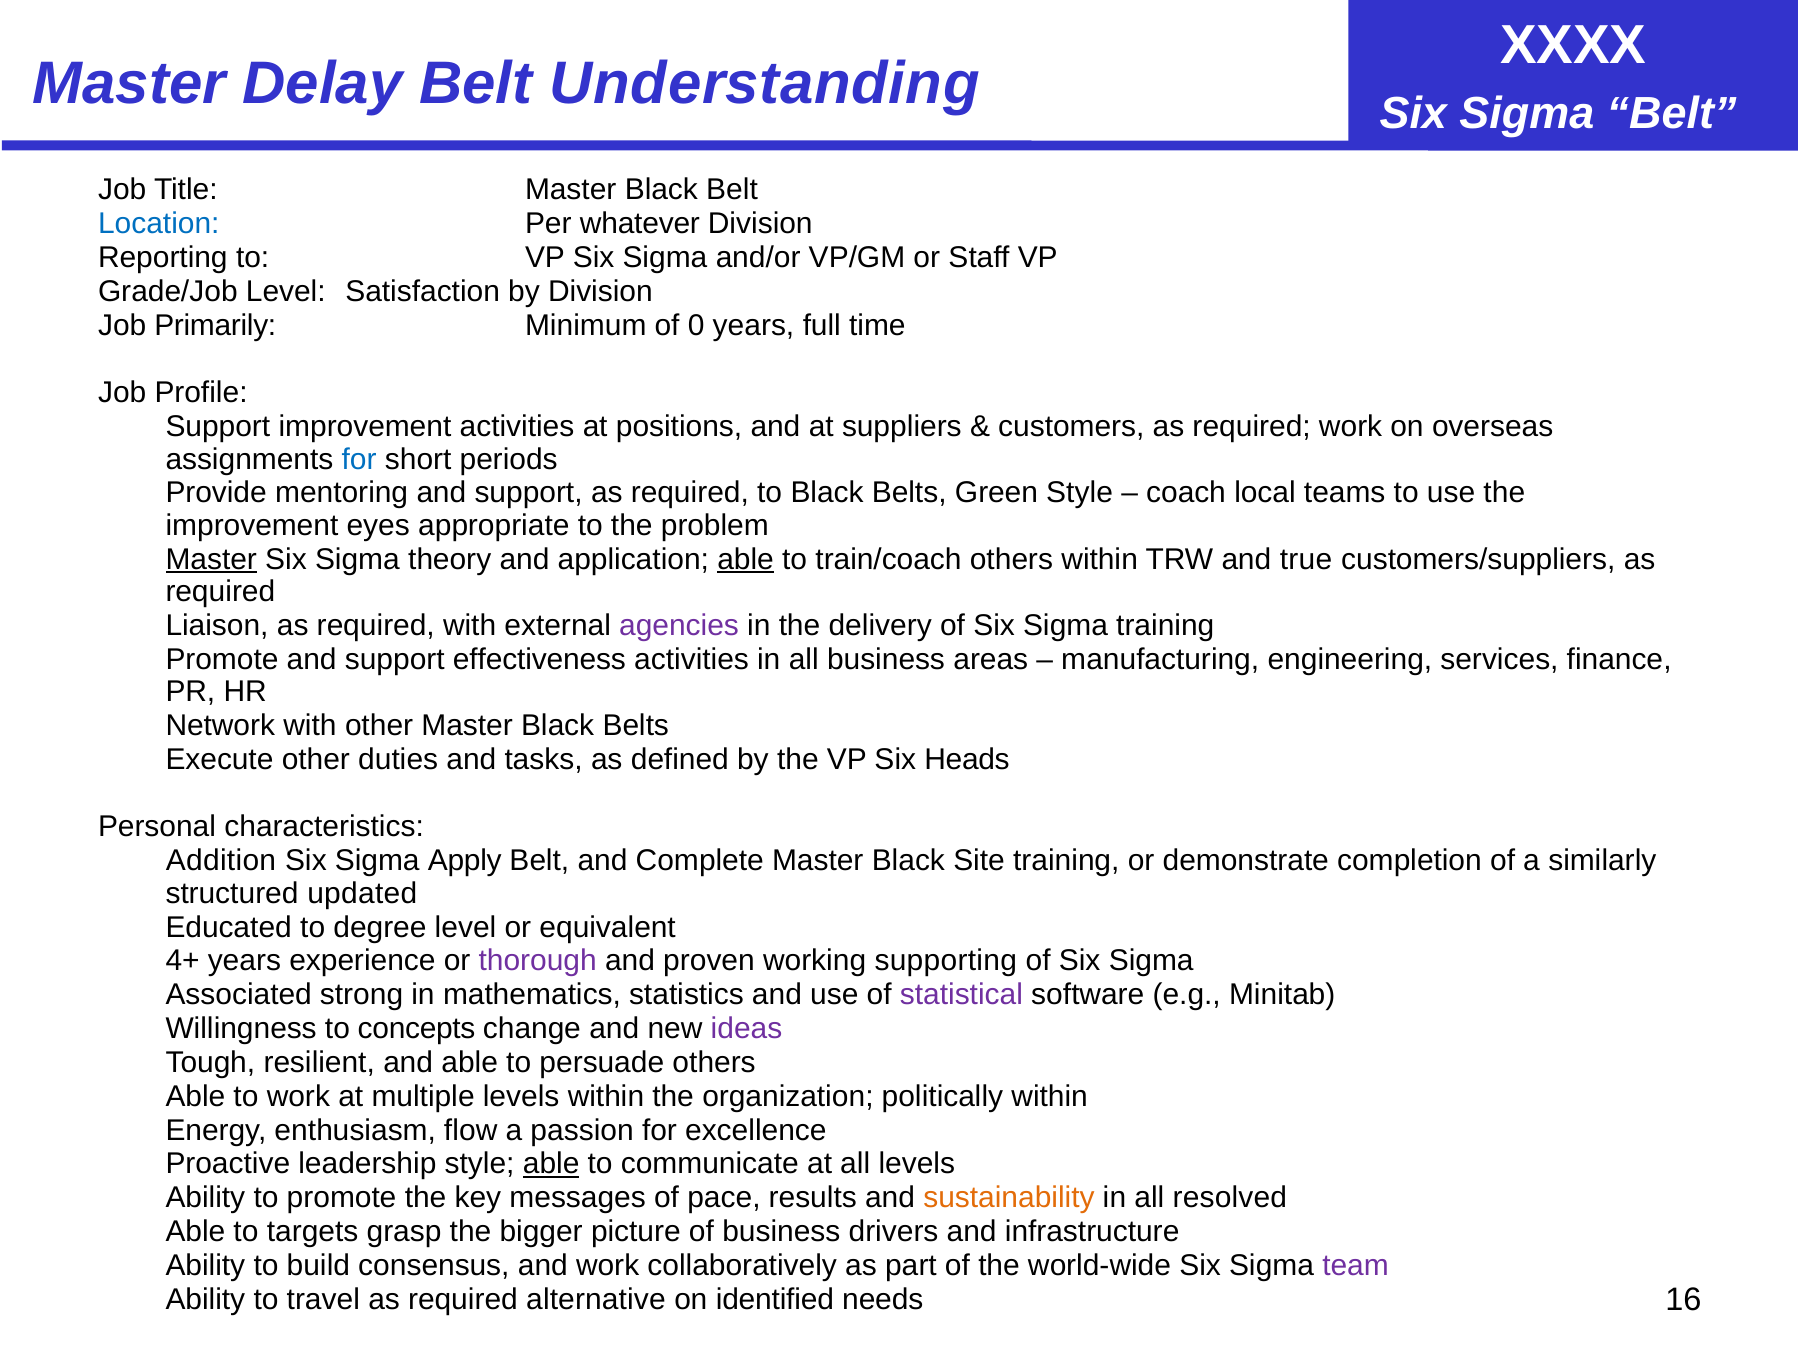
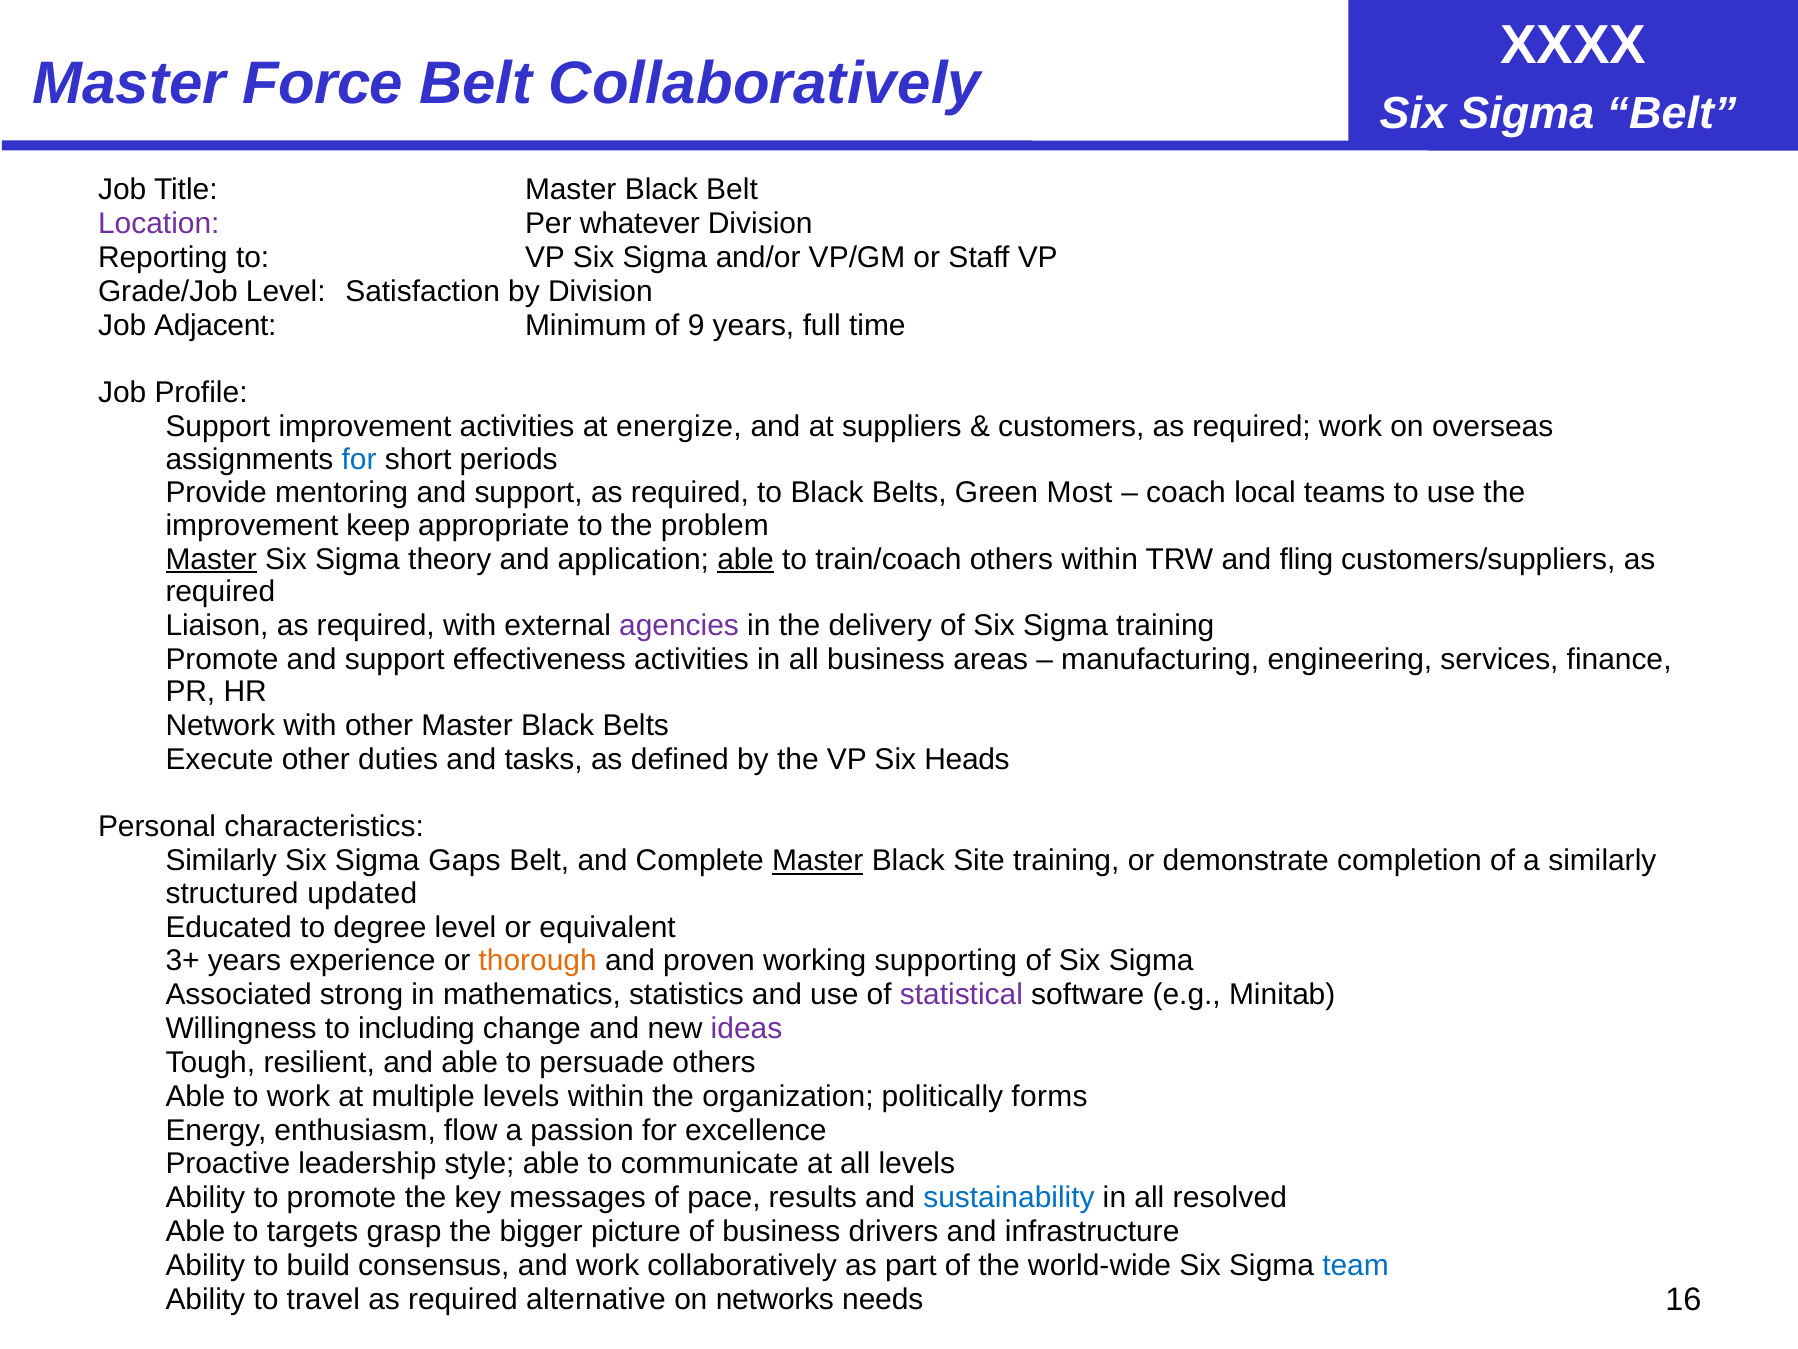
Delay: Delay -> Force (323, 83)
Belt Understanding: Understanding -> Collaboratively (765, 83)
Location colour: blue -> purple (159, 224)
Primarily: Primarily -> Adjacent (215, 325)
0: 0 -> 9 (696, 325)
positions: positions -> energize (679, 427)
Green Style: Style -> Most (1079, 493)
eyes: eyes -> keep (378, 525)
true: true -> fling (1306, 559)
Addition: Addition -> Similarly (221, 861)
Apply: Apply -> Gaps (464, 861)
Master underline: none -> present (818, 861)
4+: 4+ -> 3+ (183, 961)
thorough colour: purple -> orange (538, 961)
concepts: concepts -> including (417, 1028)
politically within: within -> forms (1049, 1096)
able underline: present -> none (551, 1164)
sustainability colour: orange -> blue (1009, 1197)
team colour: purple -> blue (1356, 1265)
identified: identified -> networks (775, 1299)
